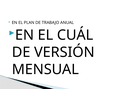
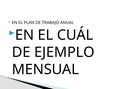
VERSIÓN: VERSIÓN -> EJEMPLO (64, 52)
